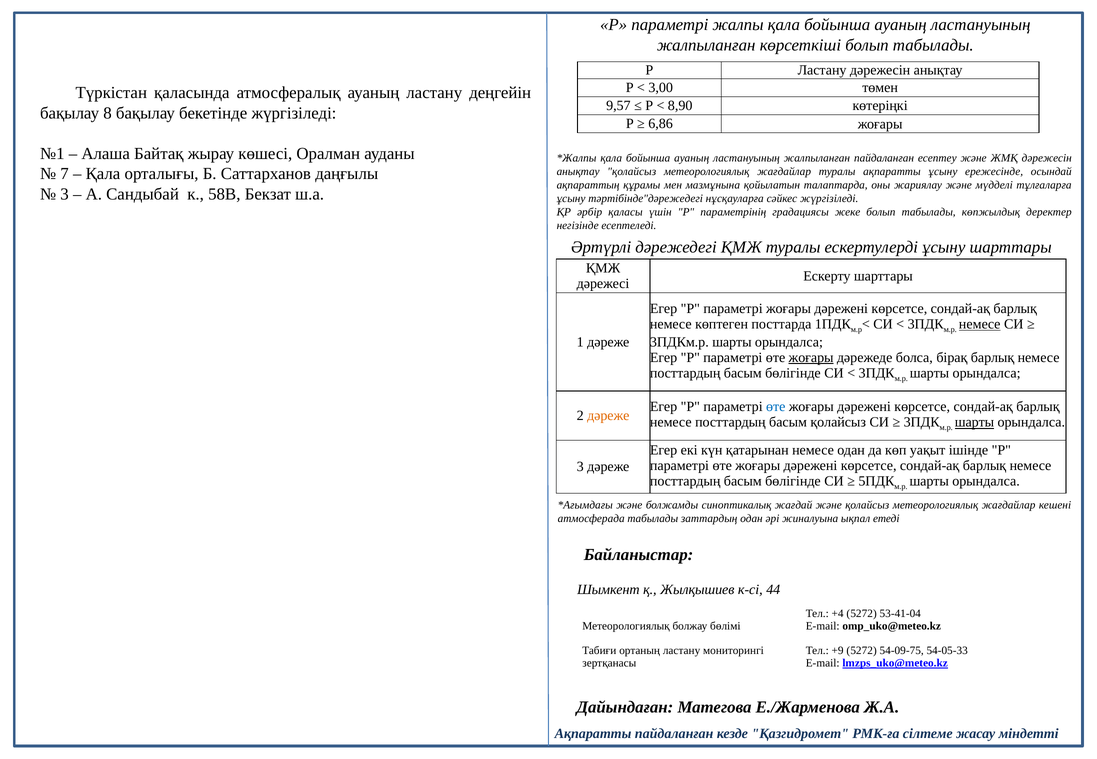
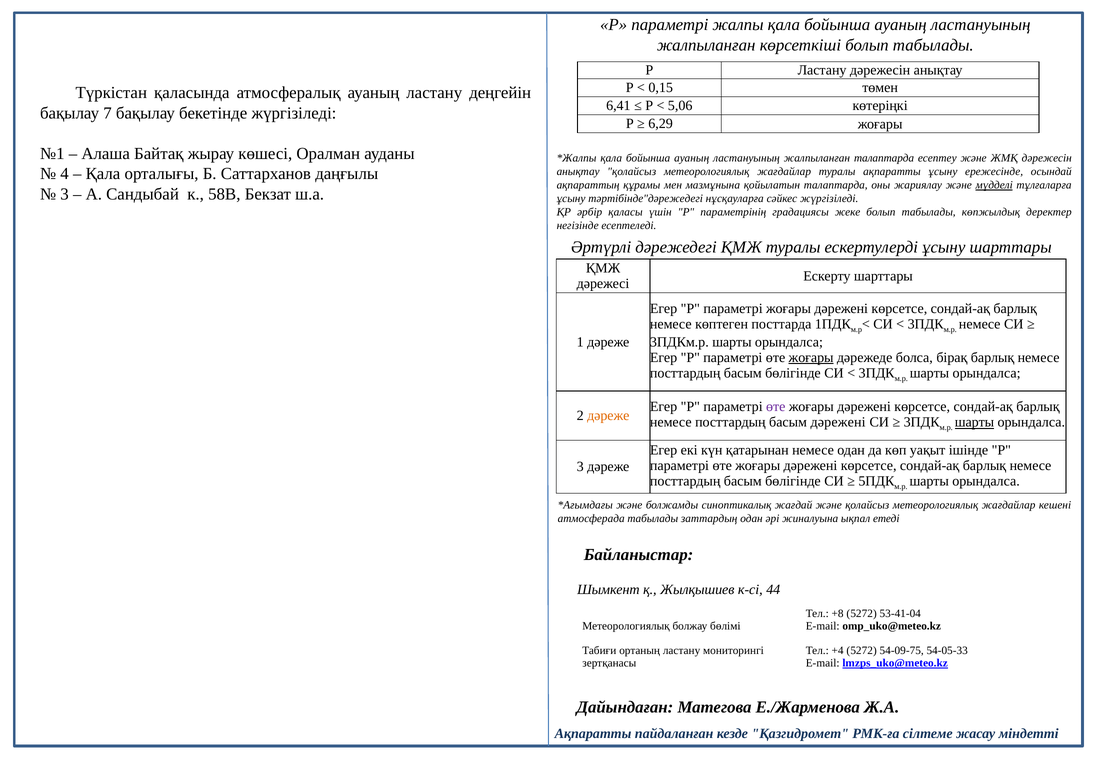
3,00: 3,00 -> 0,15 (661, 88)
9,57: 9,57 -> 6,41 (618, 106)
8,90: 8,90 -> 5,06 (680, 106)
8: 8 -> 7 (108, 113)
6,86: 6,86 -> 6,29 (661, 124)
жалпыланған пайдаланған: пайдаланған -> талаптарда (884, 158)
7: 7 -> 4 (65, 174)
мүдделі underline: none -> present (994, 185)
немесе underline: present -> none (980, 324)
өте colour: blue -> purple (776, 407)
басым қолайсыз: қолайсыз -> дәрежені (838, 423)
+4: +4 -> +8 (838, 614)
+9: +9 -> +4 (838, 651)
